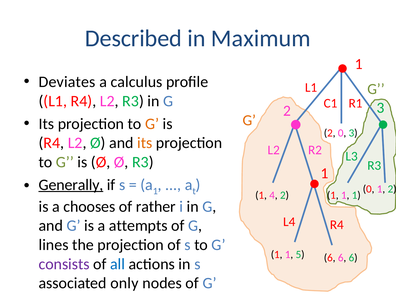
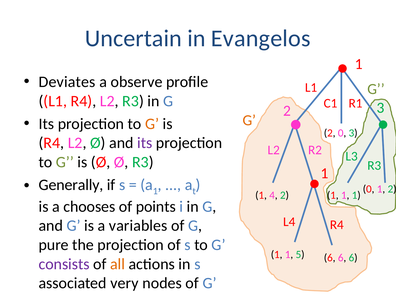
Described: Described -> Uncertain (133, 38)
Maximum: Maximum -> Evangelos (261, 38)
calculus: calculus -> observe (137, 82)
its colour: orange -> purple (145, 143)
Generally underline: present -> none (71, 185)
rather: rather -> points (156, 207)
attempts: attempts -> variables (138, 226)
lines: lines -> pure (54, 245)
all colour: blue -> orange (117, 264)
only: only -> very (124, 283)
